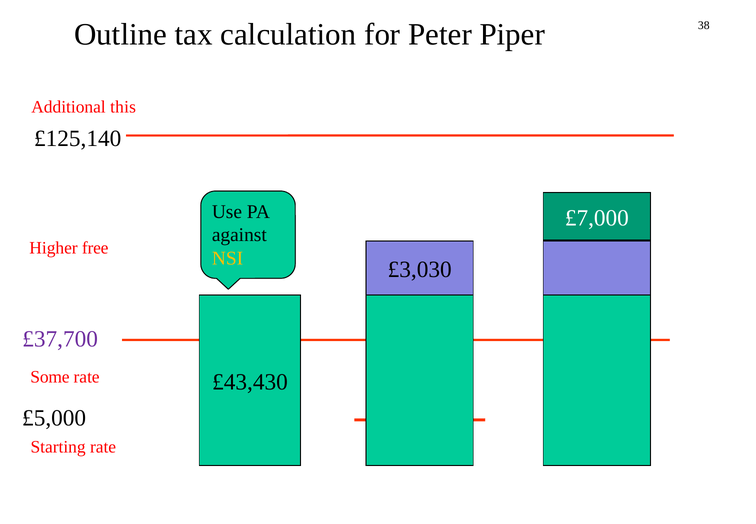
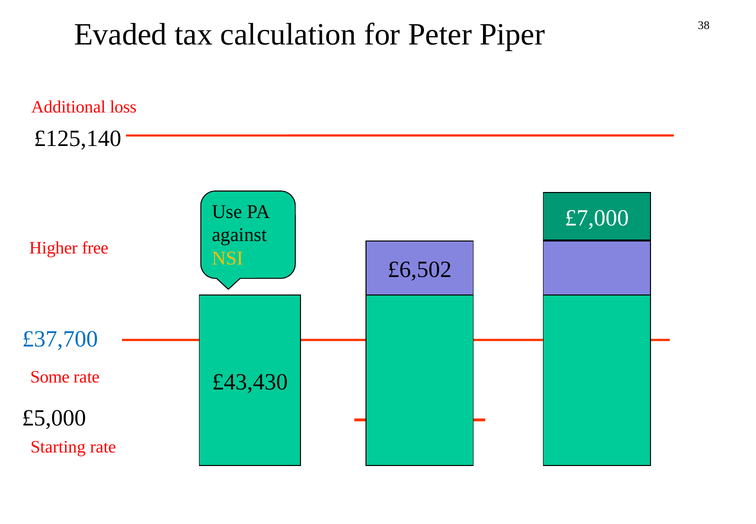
Outline: Outline -> Evaded (120, 35)
this: this -> loss (123, 107)
£3,030: £3,030 -> £6,502 (420, 269)
£37,700 colour: purple -> blue (60, 339)
